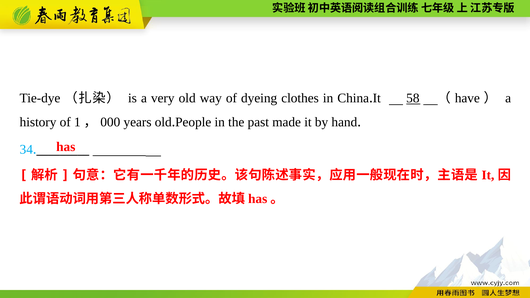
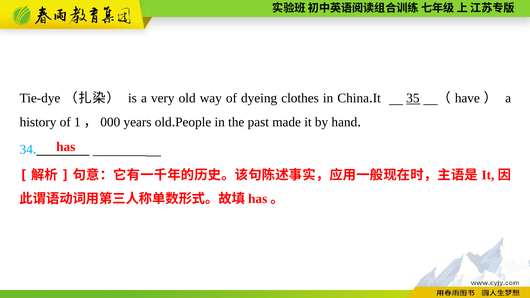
58: 58 -> 35 (413, 98)
